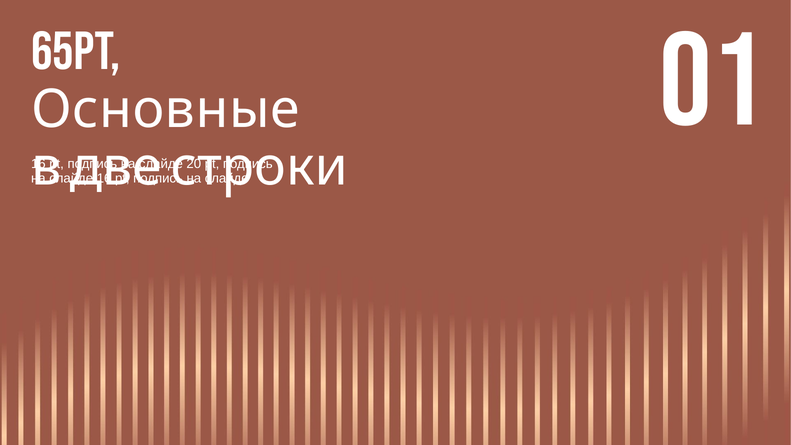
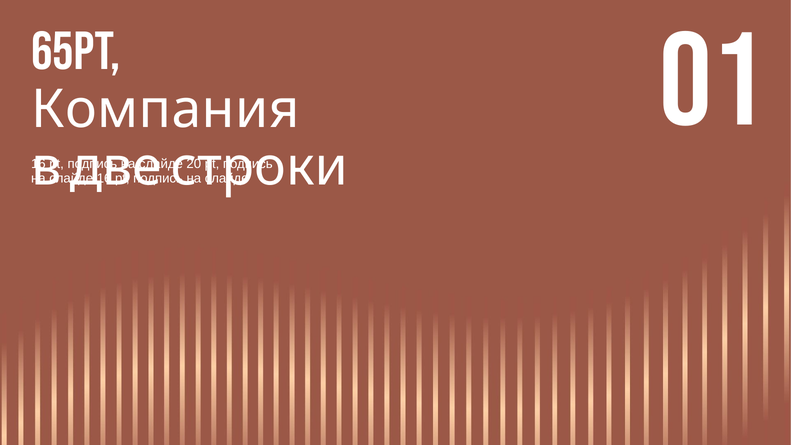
Основные: Основные -> Компания (165, 109)
